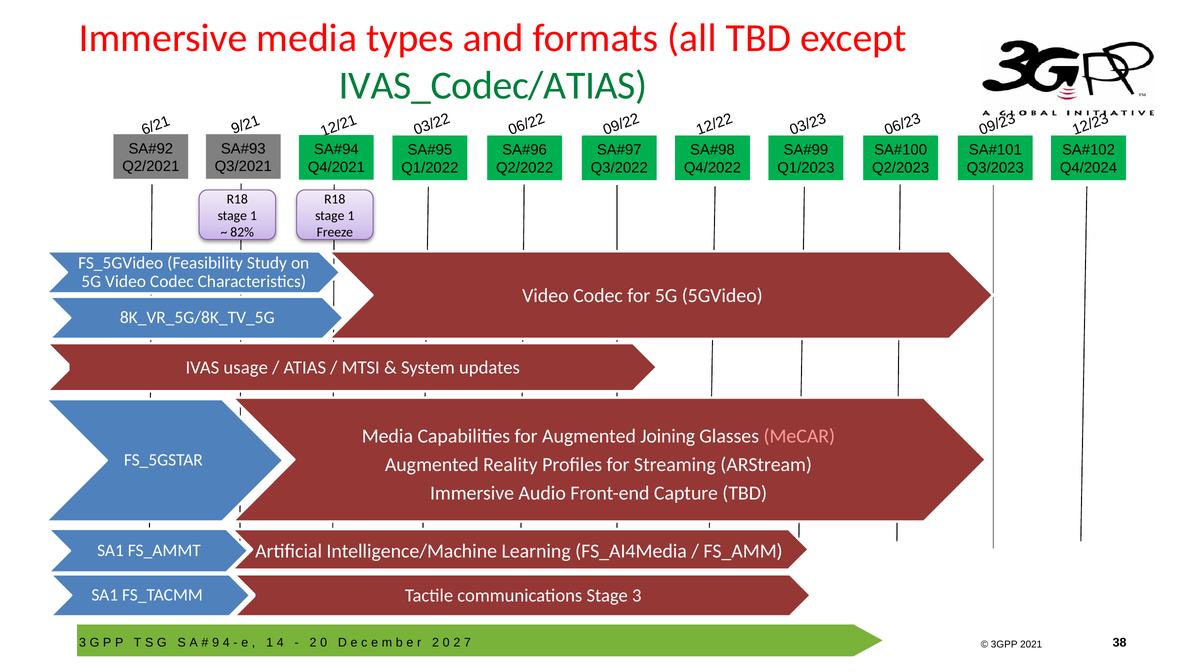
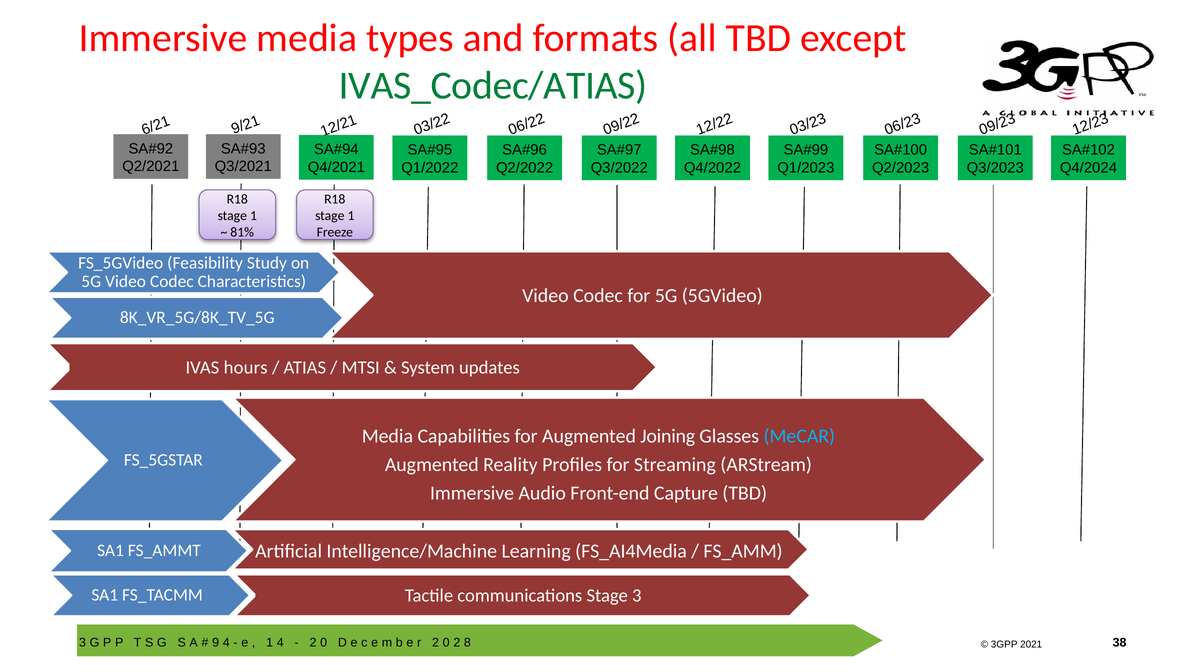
82%: 82% -> 81% (242, 232)
usage: usage -> hours (246, 367)
MeCAR colour: pink -> light blue (799, 436)
7: 7 -> 8 (467, 642)
